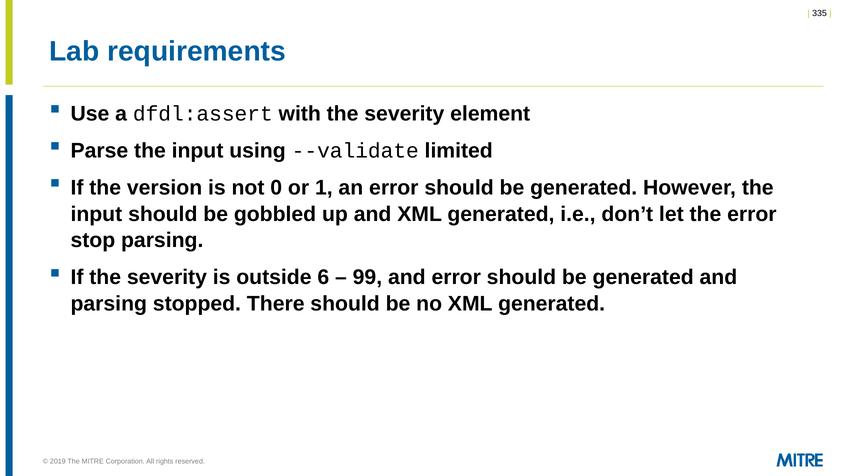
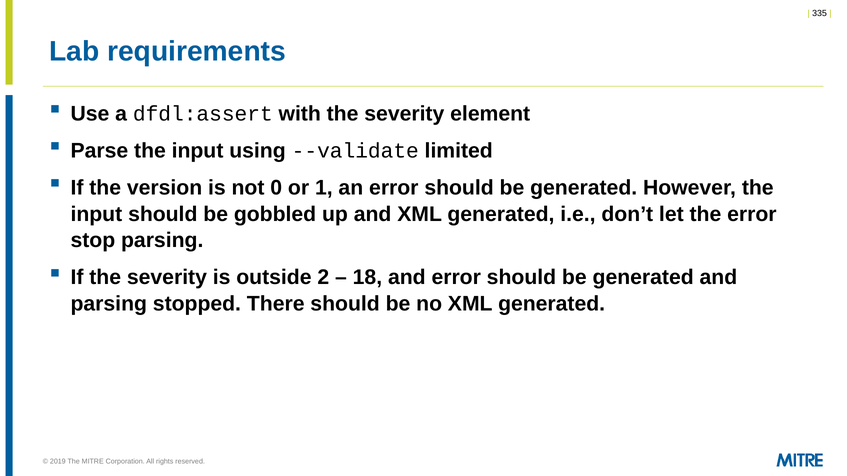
6: 6 -> 2 (323, 278)
99: 99 -> 18 (367, 278)
